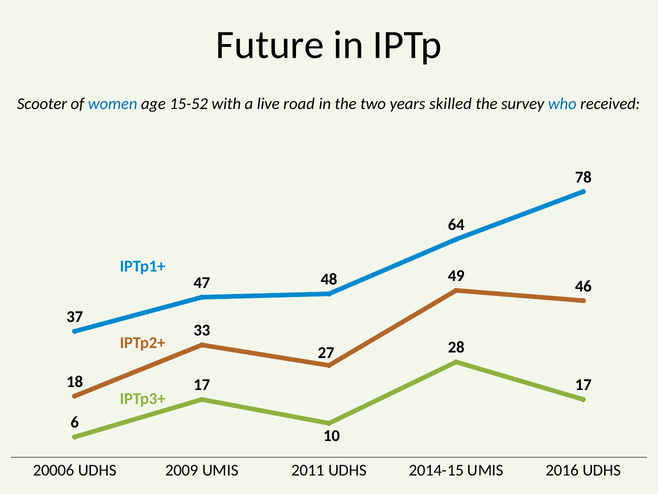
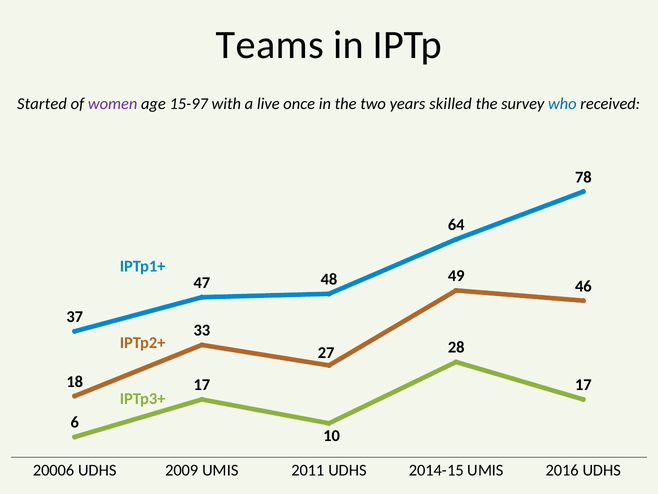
Future: Future -> Teams (270, 45)
Scooter: Scooter -> Started (42, 104)
women colour: blue -> purple (113, 104)
15-52: 15-52 -> 15-97 (189, 104)
road: road -> once (299, 104)
